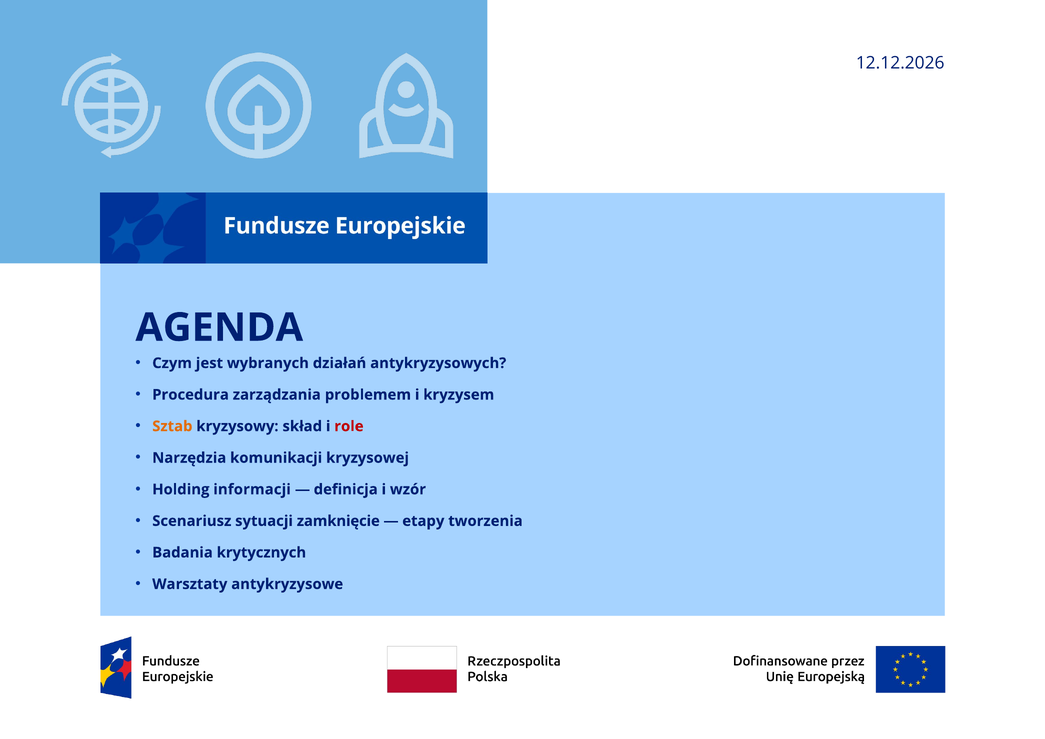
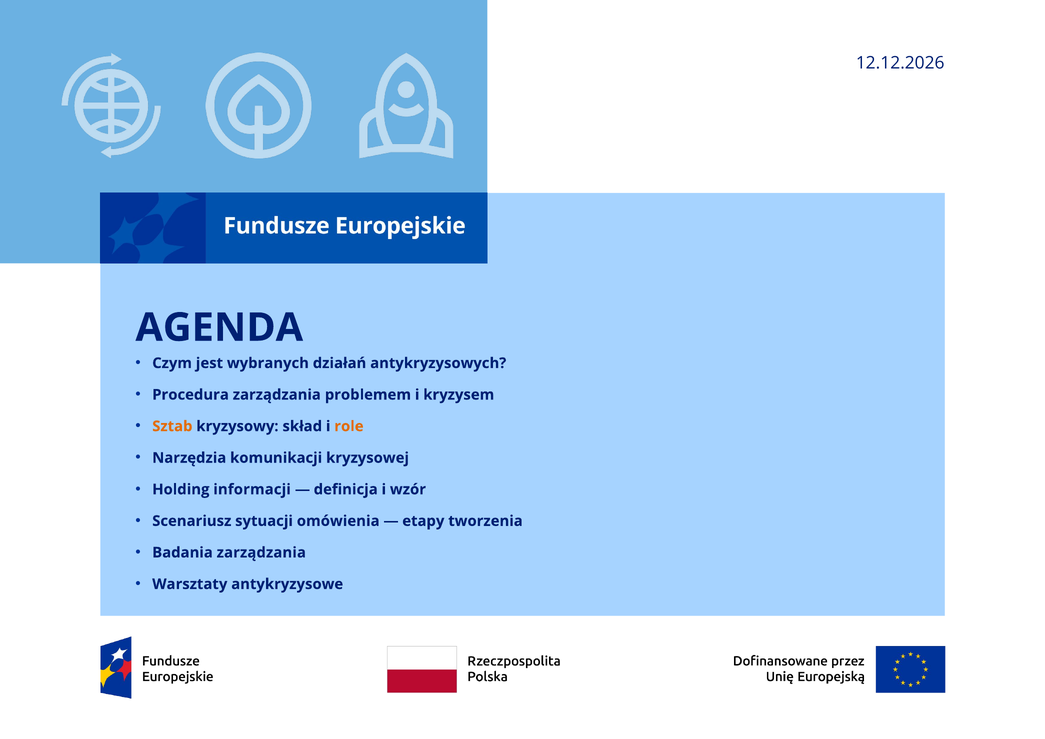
role colour: red -> orange (349, 426)
zamknięcie: zamknięcie -> omówienia (338, 521)
Badania krytycznych: krytycznych -> zarządzania (261, 552)
